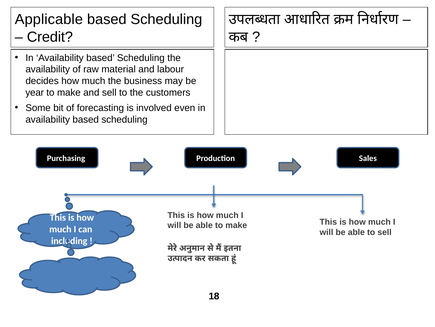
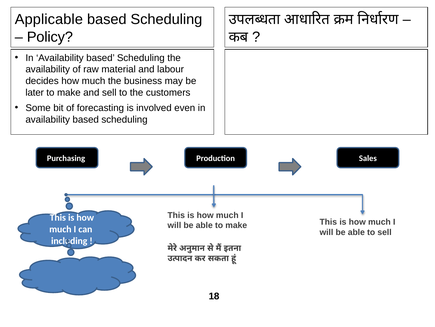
Credit: Credit -> Policy (50, 37)
year: year -> later (35, 92)
